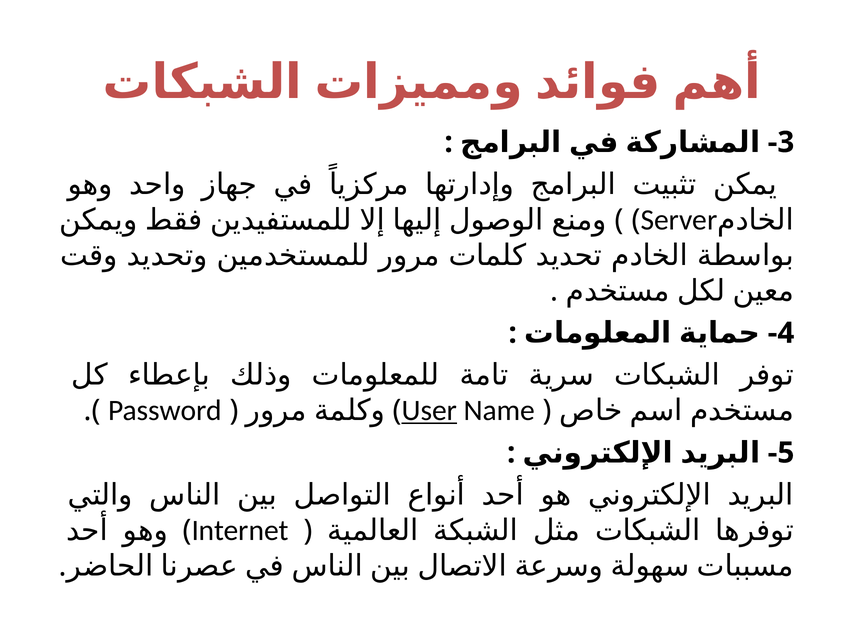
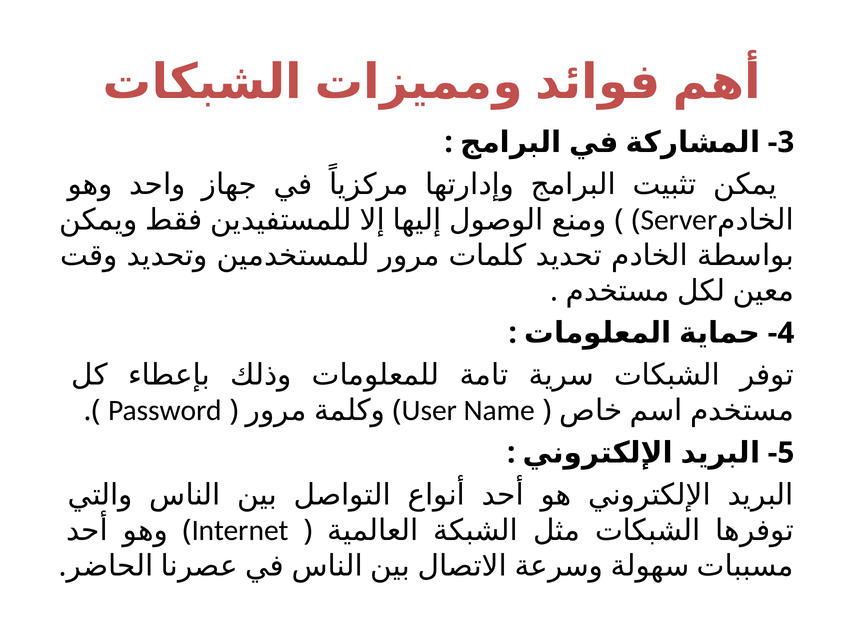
User underline: present -> none (429, 411)
